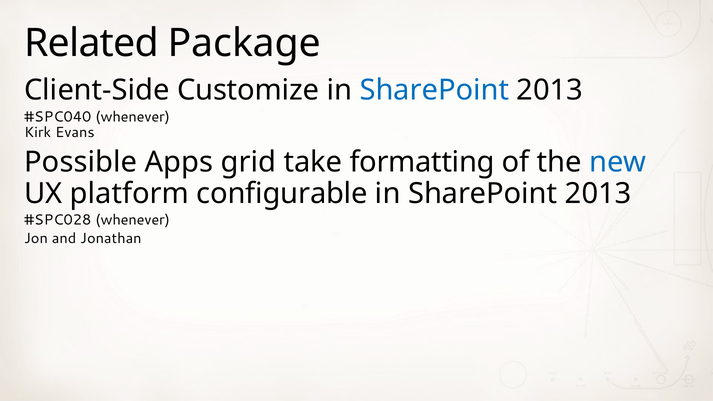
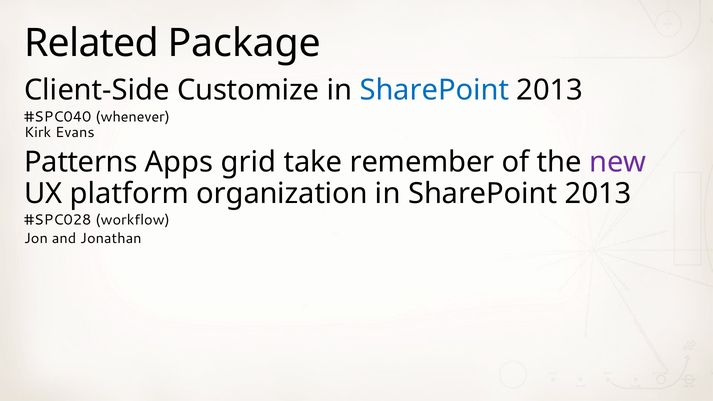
Possible: Possible -> Patterns (81, 162)
formatting: formatting -> remember (422, 162)
new colour: blue -> purple (618, 162)
configurable: configurable -> organization (282, 193)
whenever: whenever -> workflow (133, 220)
